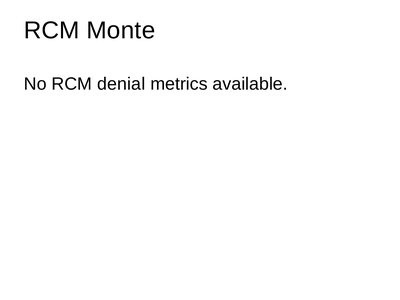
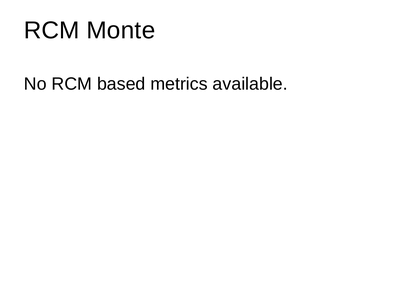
denial: denial -> based (121, 84)
